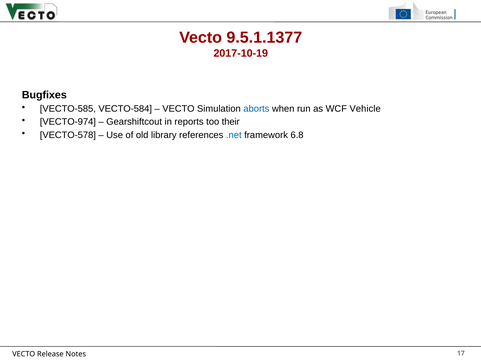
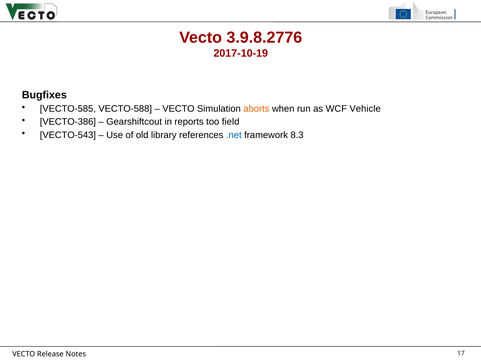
9.5.1.1377: 9.5.1.1377 -> 3.9.8.2776 (264, 38)
VECTO-584: VECTO-584 -> VECTO-588 (125, 109)
aborts colour: blue -> orange (256, 109)
VECTO-974: VECTO-974 -> VECTO-386 (68, 122)
their: their -> field (231, 122)
VECTO-578: VECTO-578 -> VECTO-543 (68, 135)
6.8: 6.8 -> 8.3 (297, 135)
